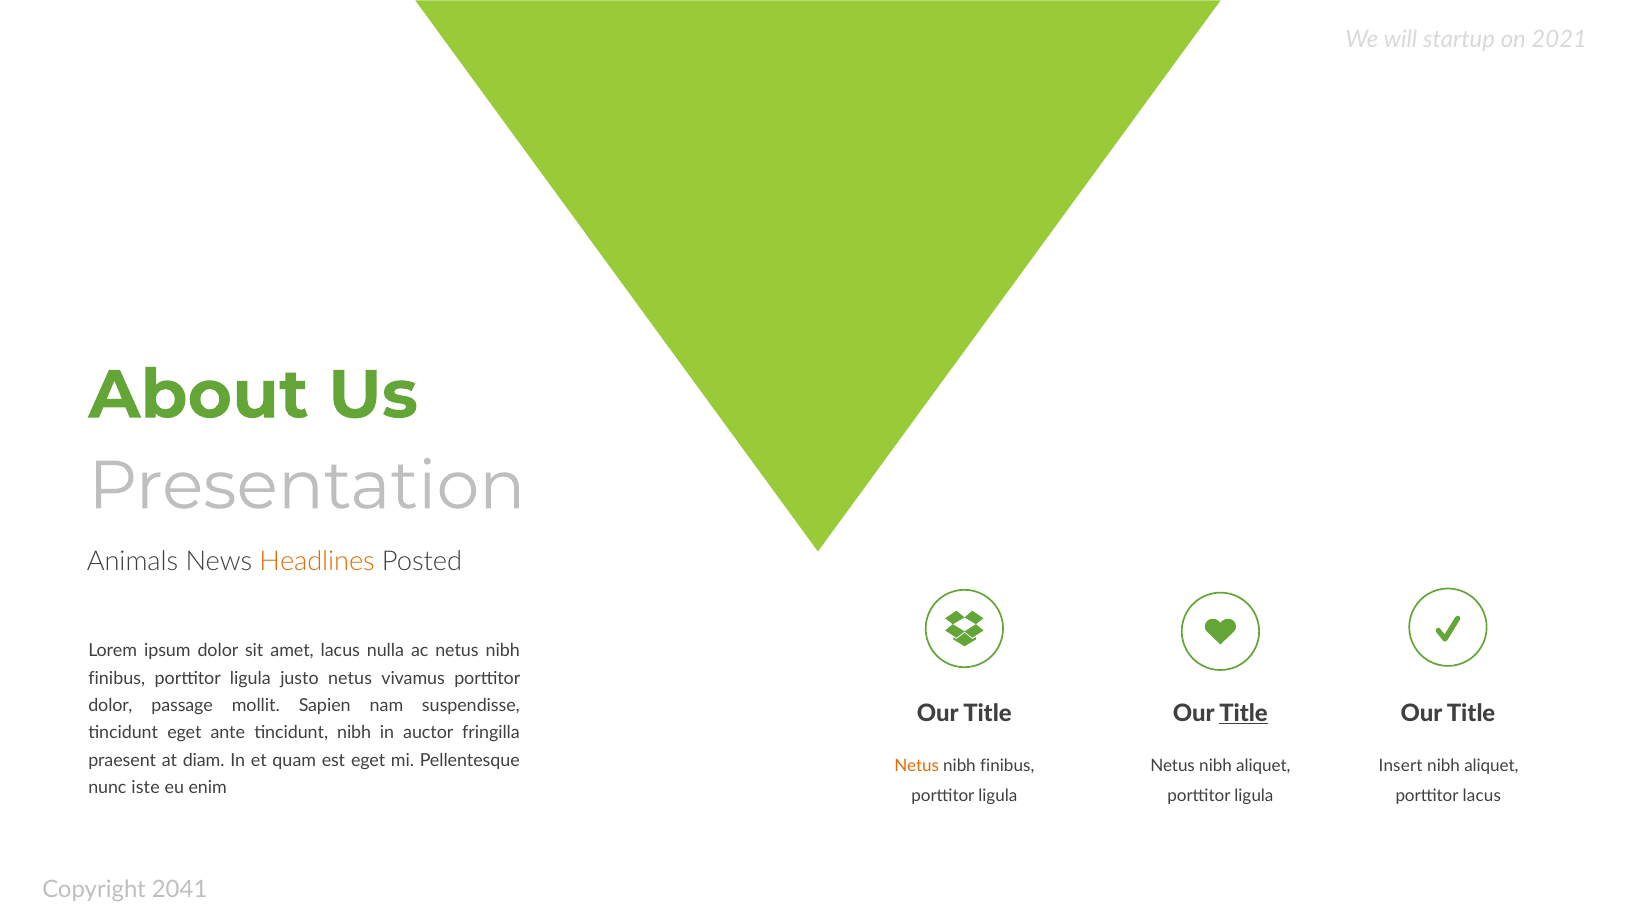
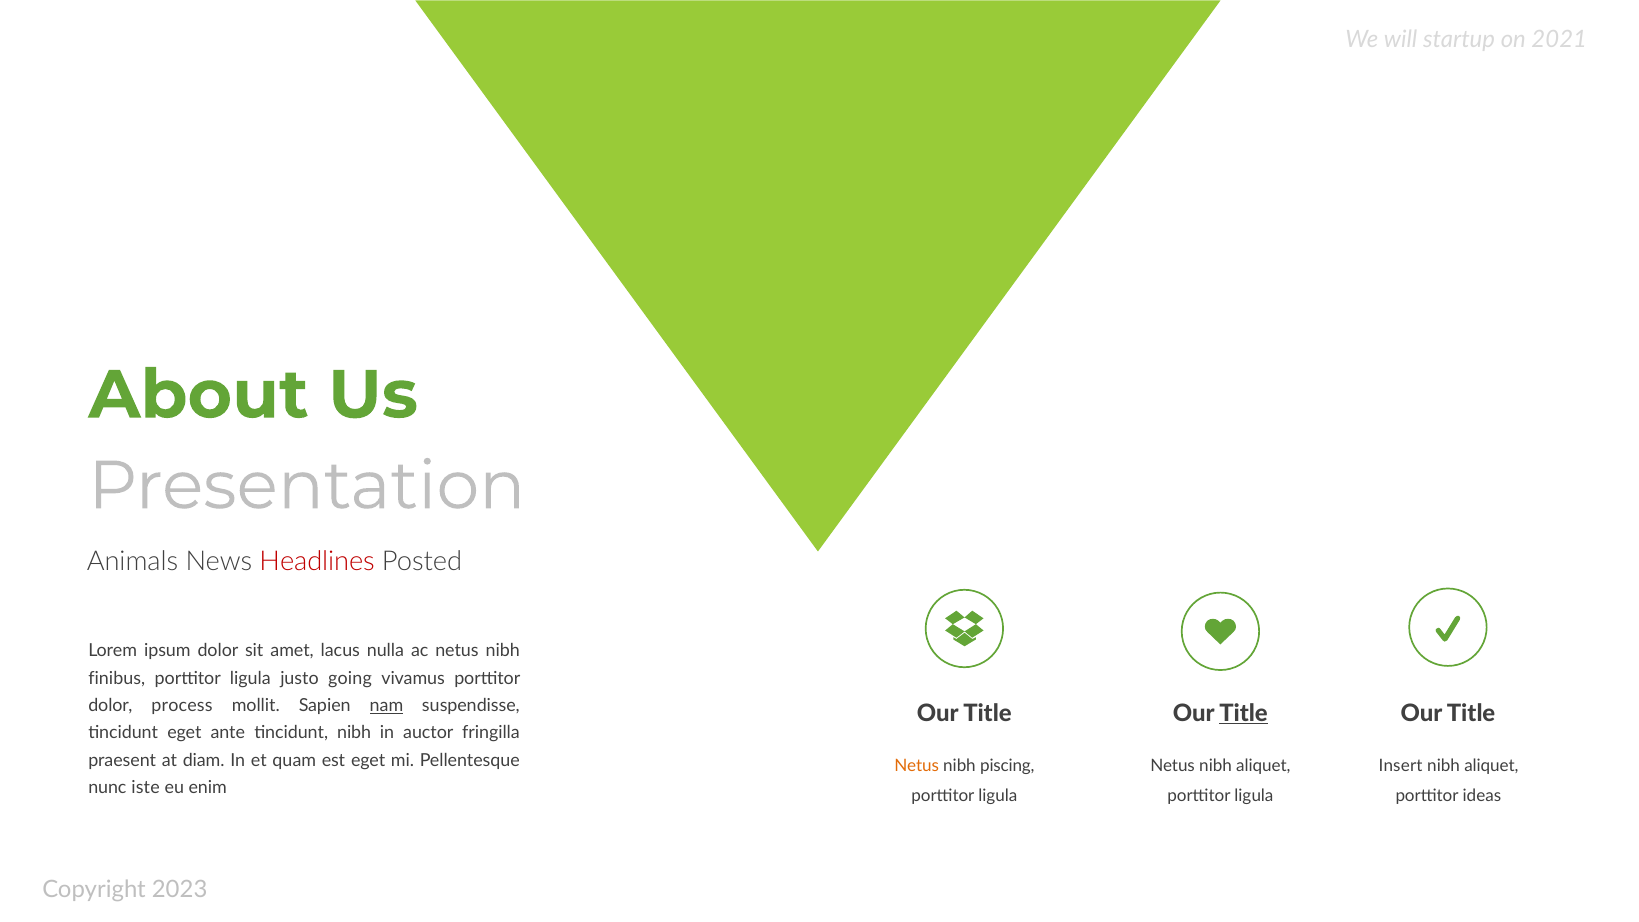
Headlines colour: orange -> red (317, 562)
justo netus: netus -> going (350, 678)
passage: passage -> process (182, 706)
nam underline: none -> present (386, 706)
finibus: finibus -> piscing (1007, 765)
porttitor lacus: lacus -> ideas (1482, 796)
2041: 2041 -> 2023 (180, 889)
